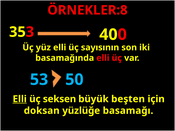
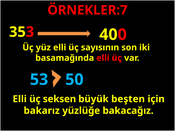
ÖRNEKLER:8: ÖRNEKLER:8 -> ÖRNEKLER:7 (87, 10)
Elli underline: present -> none (20, 99)
doksan: doksan -> bakarız (42, 111)
basamağı: basamağı -> bakacağız (128, 111)
